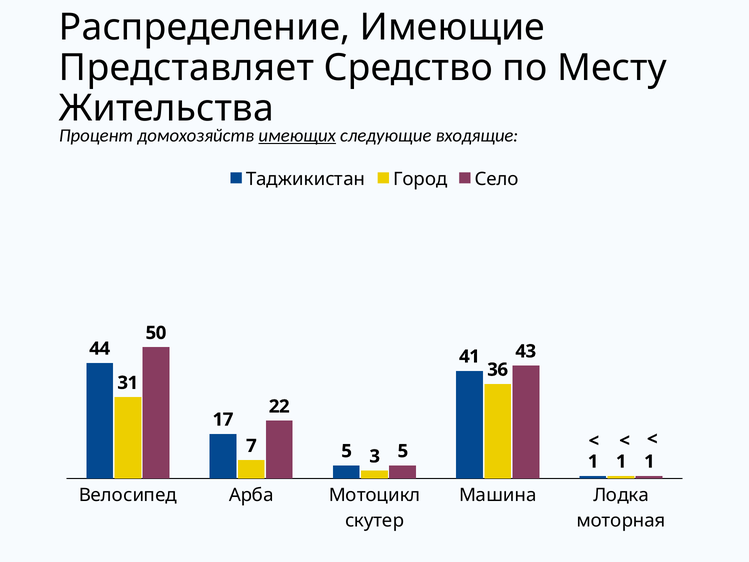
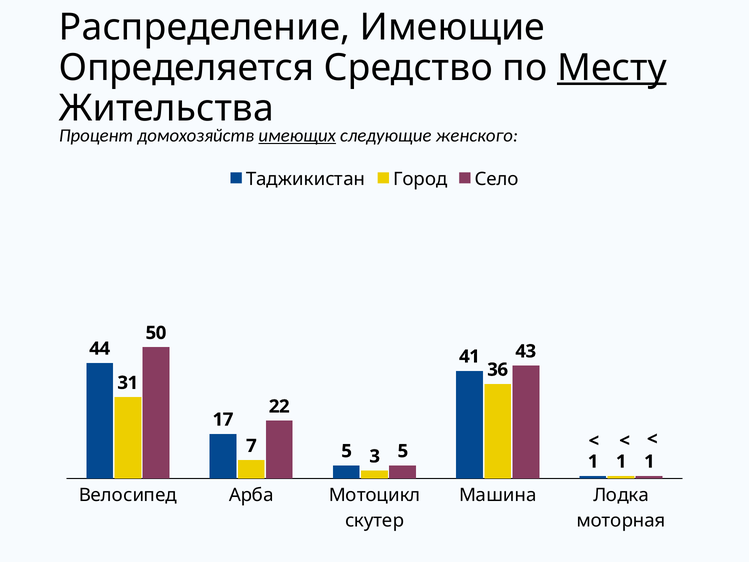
Представляет: Представляет -> Определяется (187, 68)
Месту underline: none -> present (612, 68)
входящие: входящие -> женского (477, 135)
